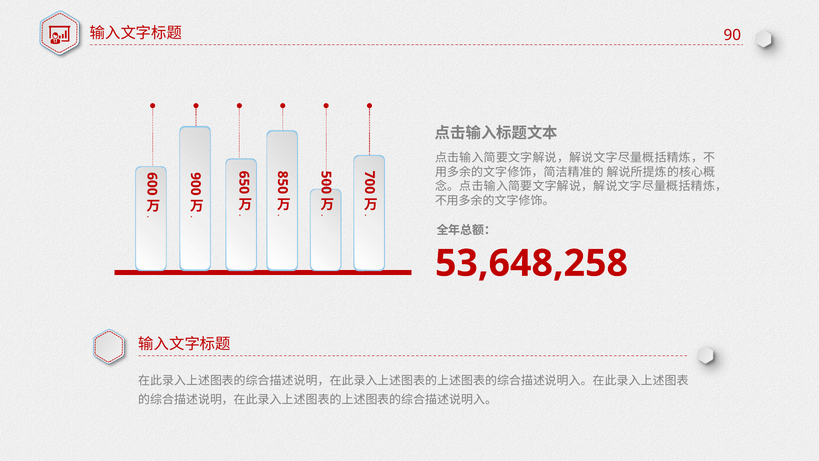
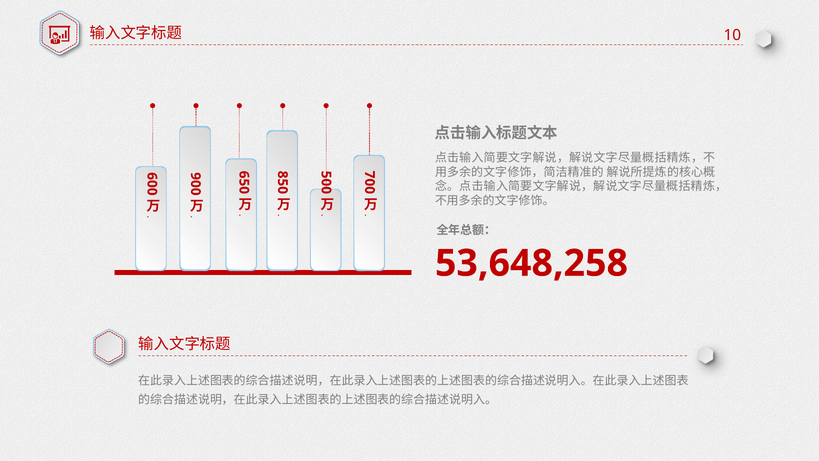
90: 90 -> 10 (732, 35)
